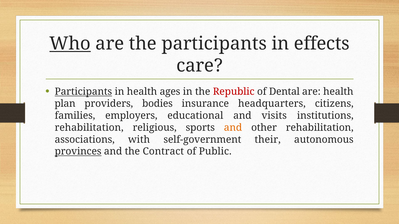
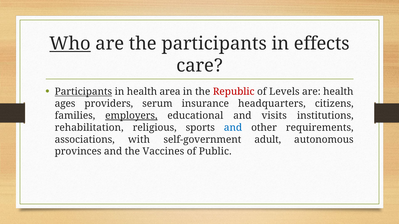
ages: ages -> area (170, 92)
Dental: Dental -> Levels (284, 92)
plan: plan -> ages (65, 104)
bodies: bodies -> serum (157, 104)
employers underline: none -> present (131, 116)
and colour: orange -> blue (233, 128)
other rehabilitation: rehabilitation -> requirements (320, 128)
their: their -> adult (268, 140)
provinces underline: present -> none (78, 152)
Contract: Contract -> Vaccines (163, 152)
